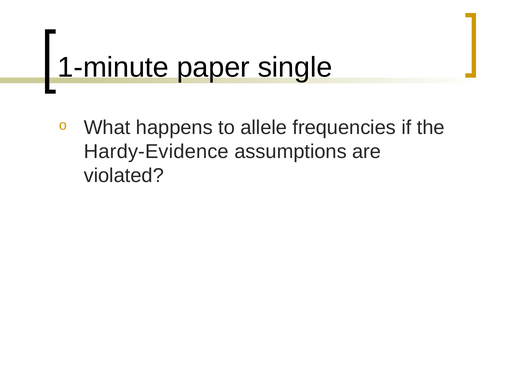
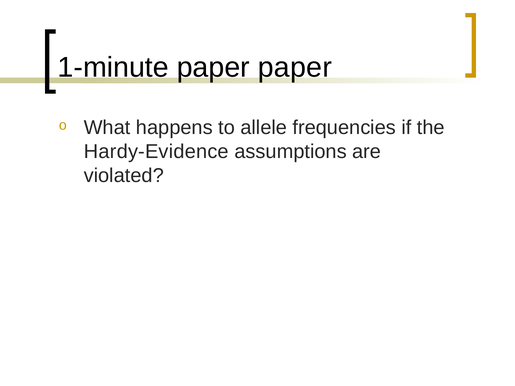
paper single: single -> paper (295, 67)
